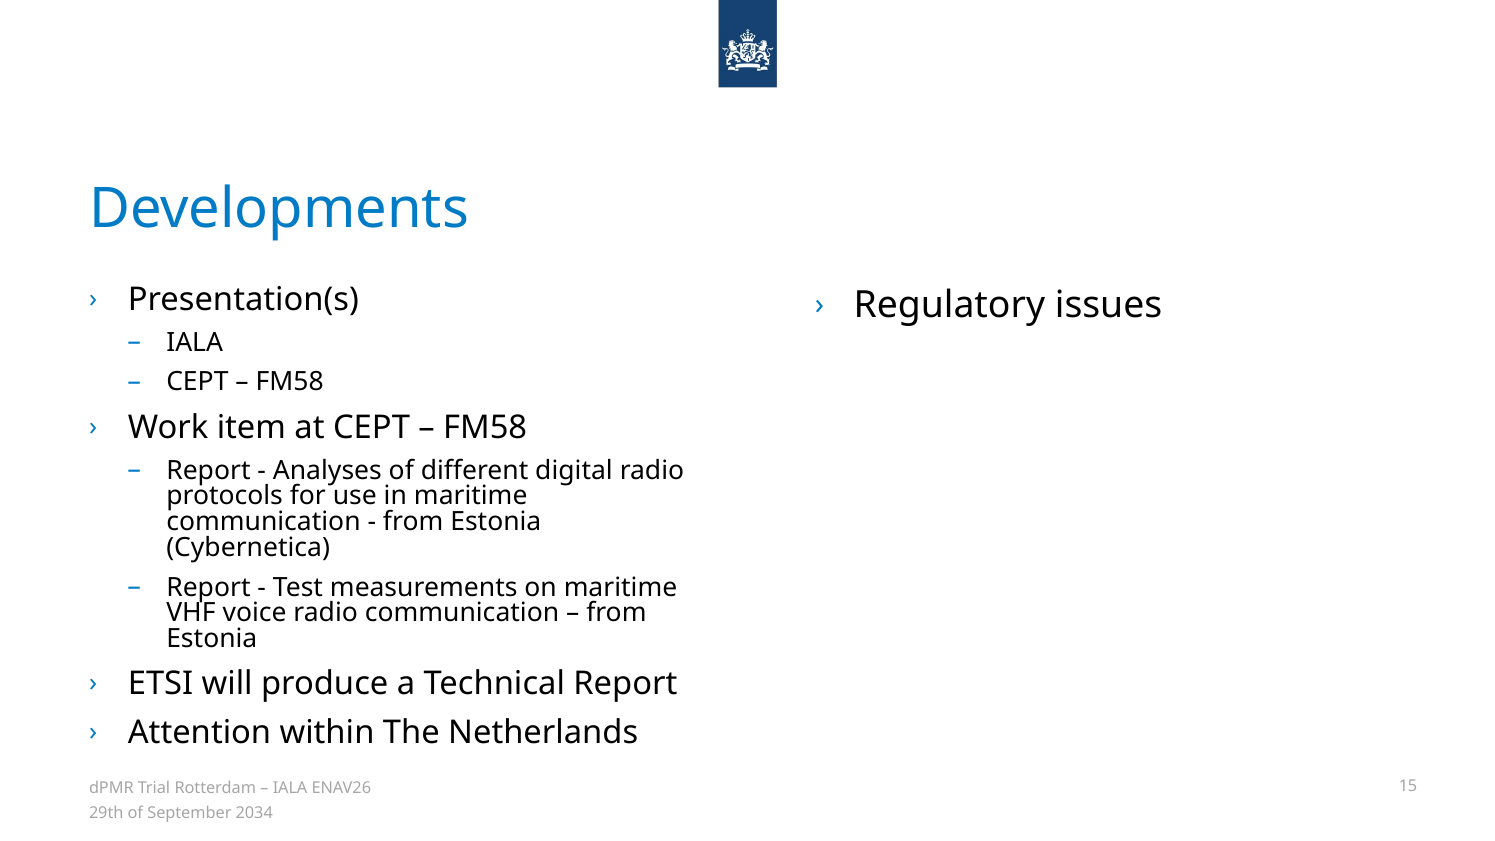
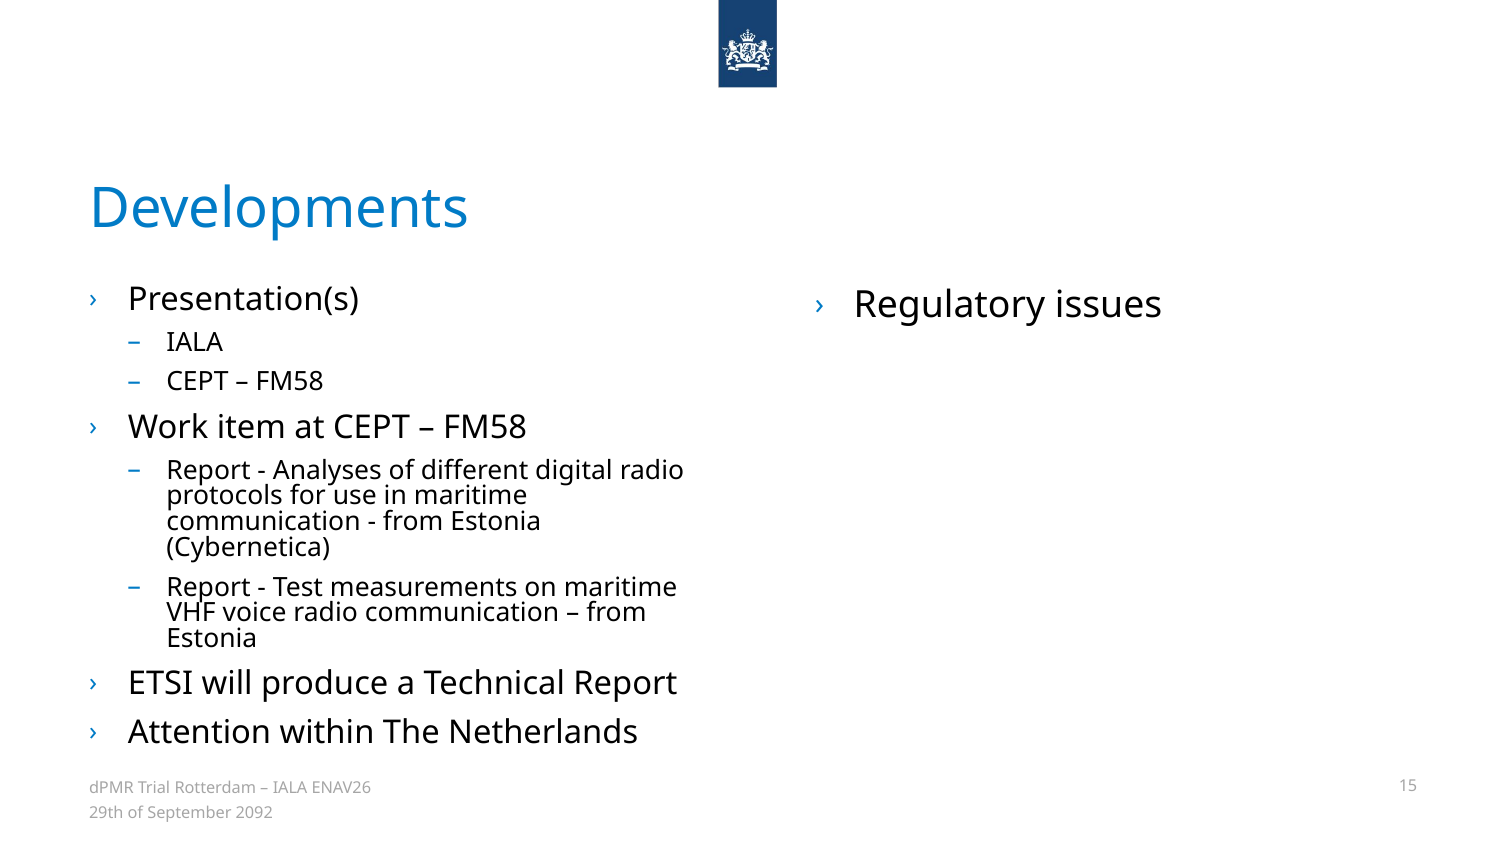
2034: 2034 -> 2092 (254, 813)
